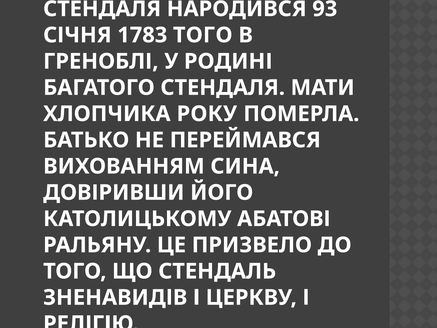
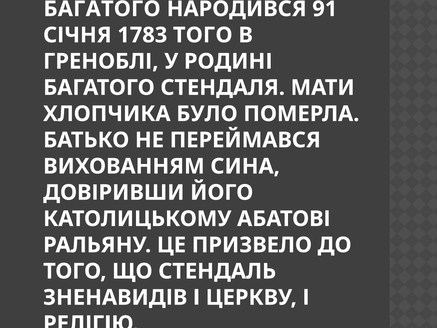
СТЕНДАЛЯ: СТЕНДАЛЯ -> БАГАТОГО (102, 9)
93: 93 -> 91 (325, 9)
РОКУ: РОКУ -> БУЛО (207, 114)
